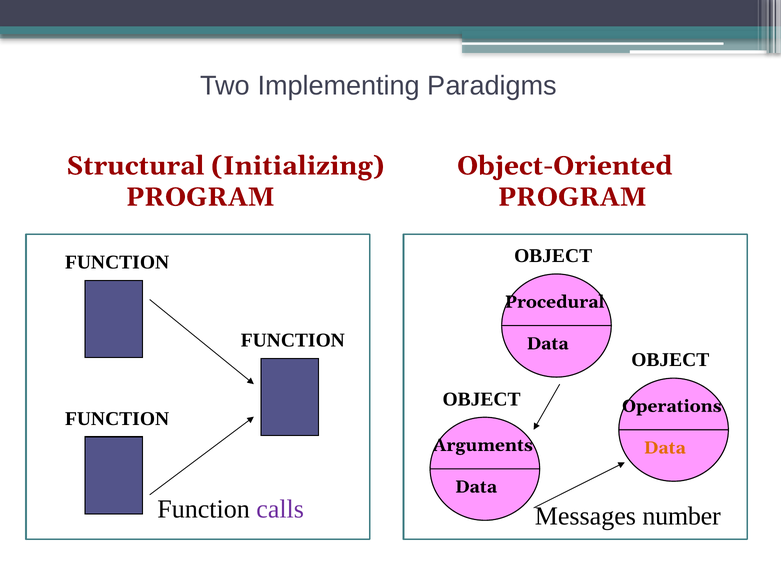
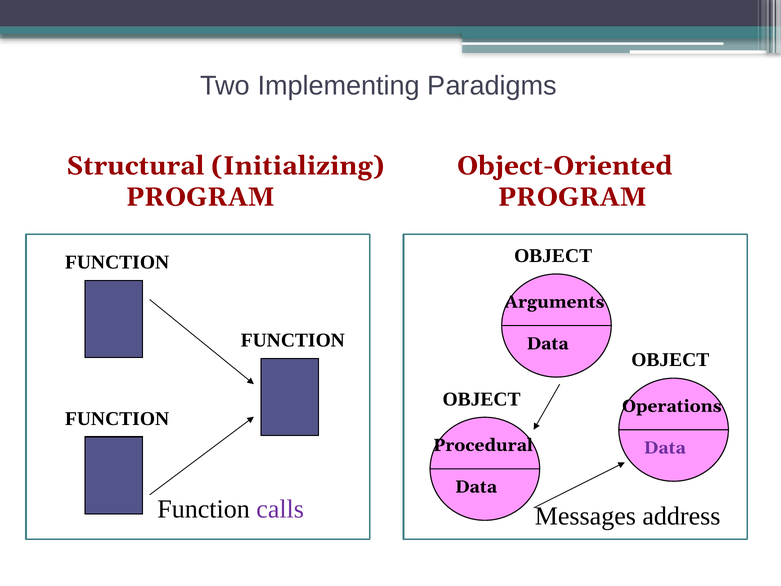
Procedural: Procedural -> Arguments (555, 302)
Arguments: Arguments -> Procedural (483, 445)
Data colour: orange -> purple (665, 448)
number: number -> address (681, 516)
